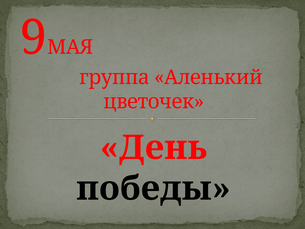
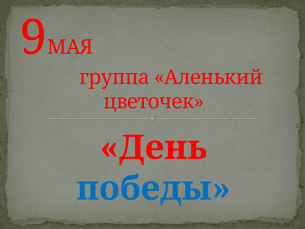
победы colour: black -> blue (153, 188)
